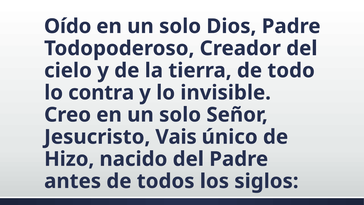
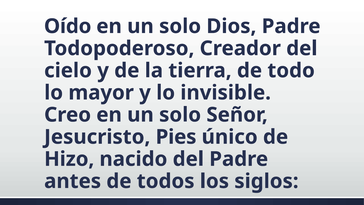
contra: contra -> mayor (101, 93)
Vais: Vais -> Pies (176, 137)
